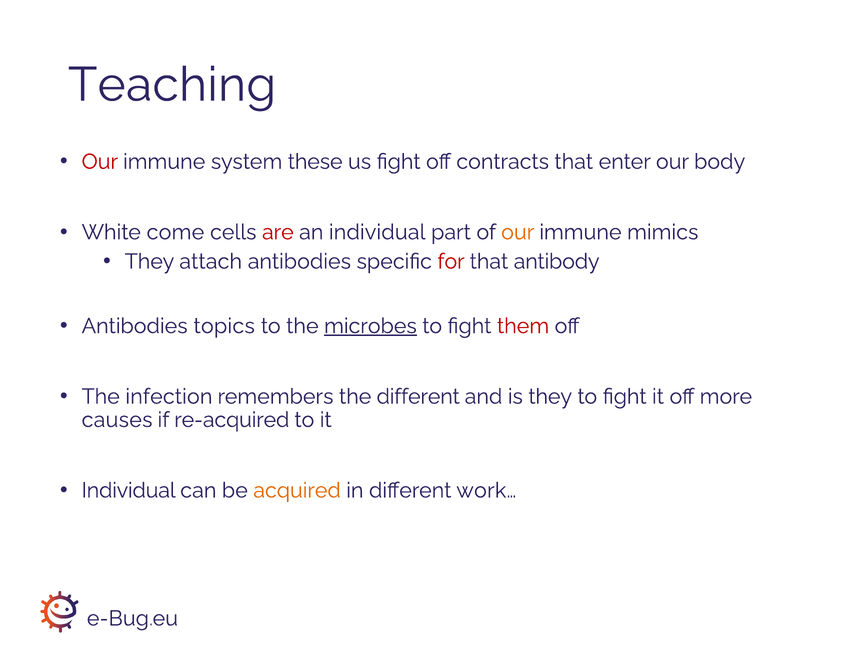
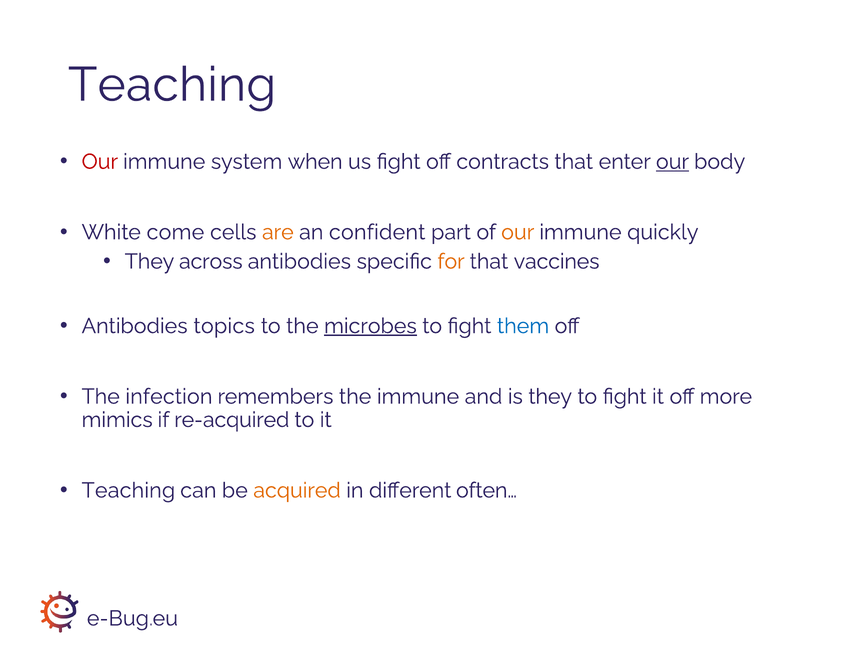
these: these -> when (315, 162)
our underline: none -> present (672, 162)
are colour: red -> orange (278, 232)
an individual: individual -> confident (377, 232)
mimics: mimics -> quickly (663, 232)
attach: attach -> across (211, 261)
for colour: red -> orange (451, 261)
antibody: antibody -> vaccines (557, 261)
them colour: red -> blue (523, 326)
the different: different -> immune (418, 396)
causes: causes -> mimics (117, 420)
Individual: Individual -> Teaching (128, 490)
work…: work… -> often… (487, 490)
